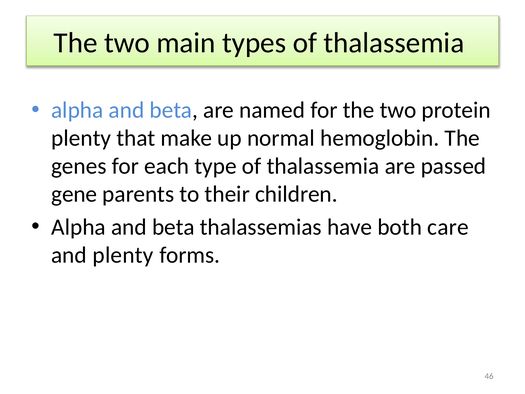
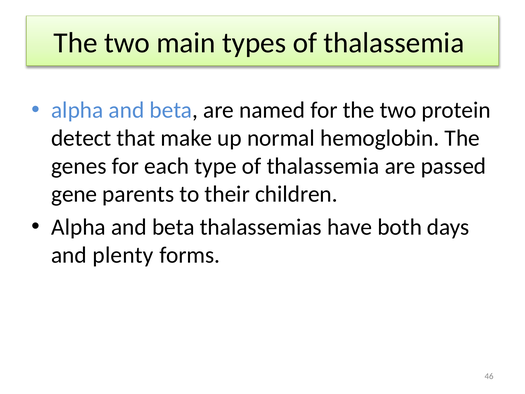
plenty: plenty -> detect (81, 138)
care: care -> days (448, 227)
